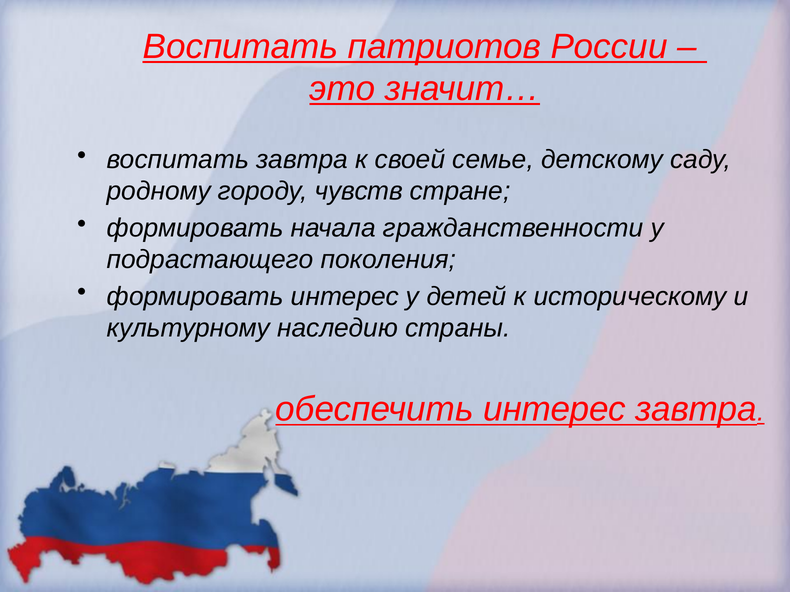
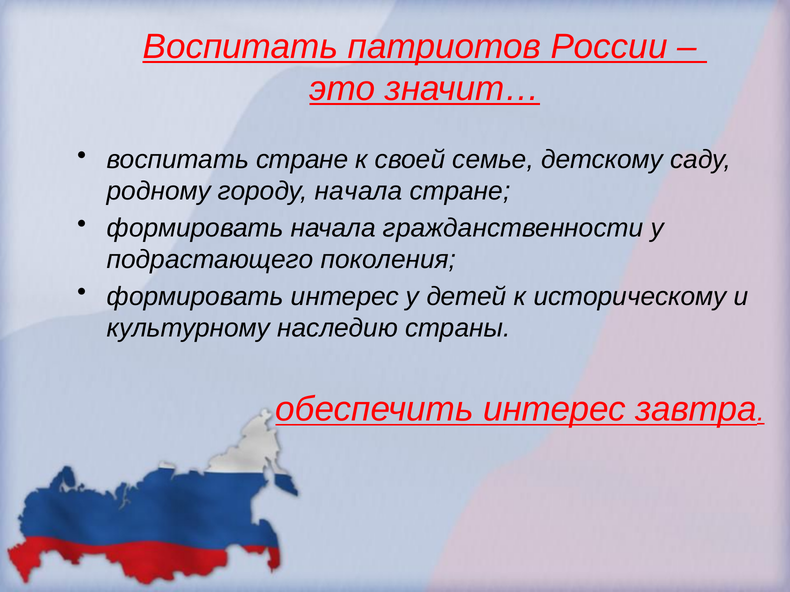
воспитать завтра: завтра -> стране (302, 160)
городу чувств: чувств -> начала (359, 191)
